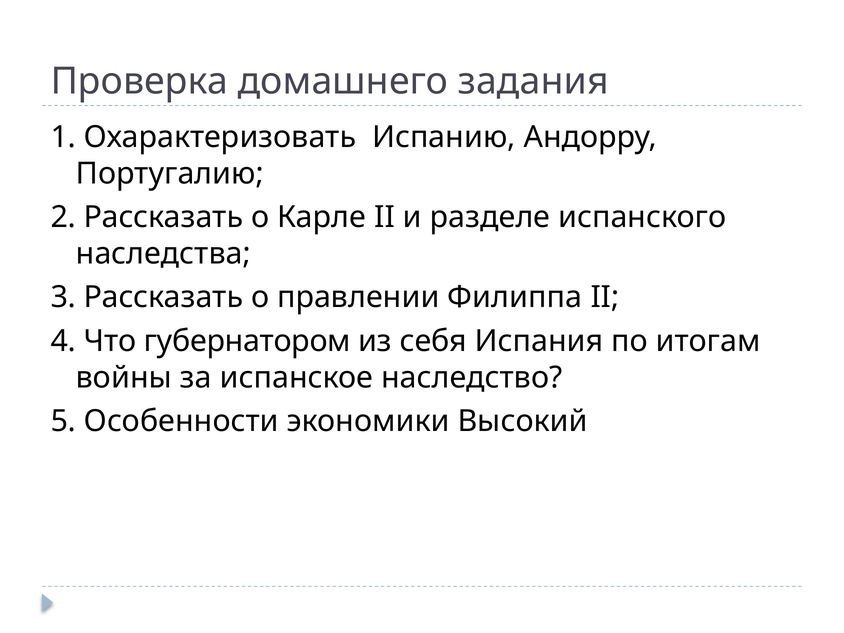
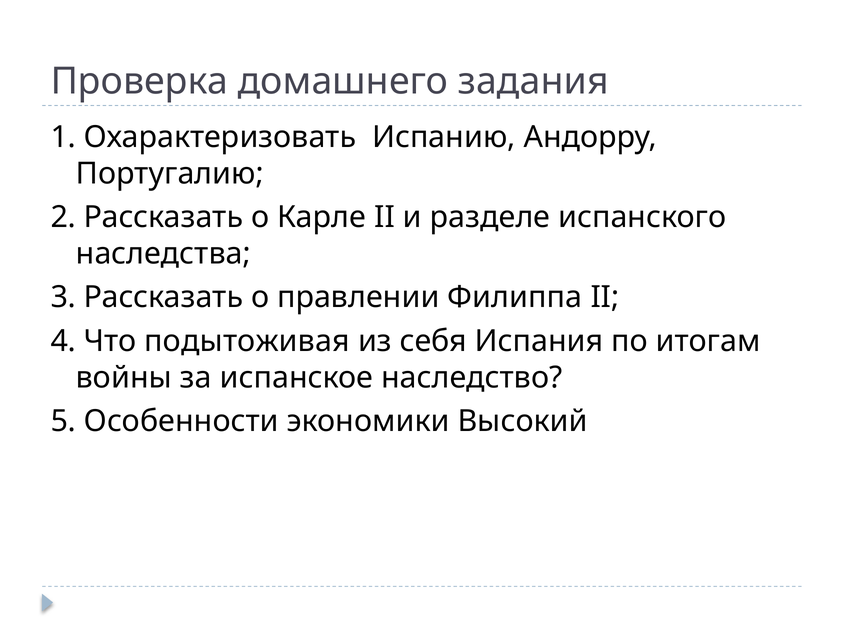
губернатором: губернатором -> подытоживая (247, 341)
